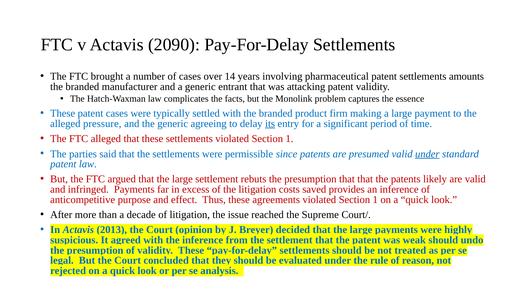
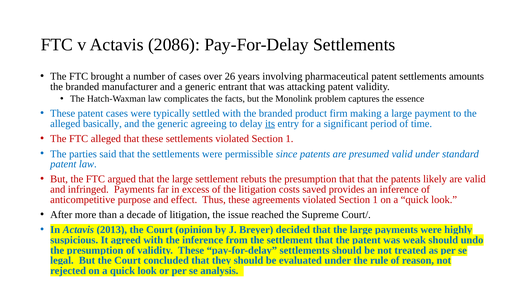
2090: 2090 -> 2086 (174, 44)
14: 14 -> 26 (230, 76)
pressure: pressure -> basically (102, 123)
under underline: present -> none (427, 154)
